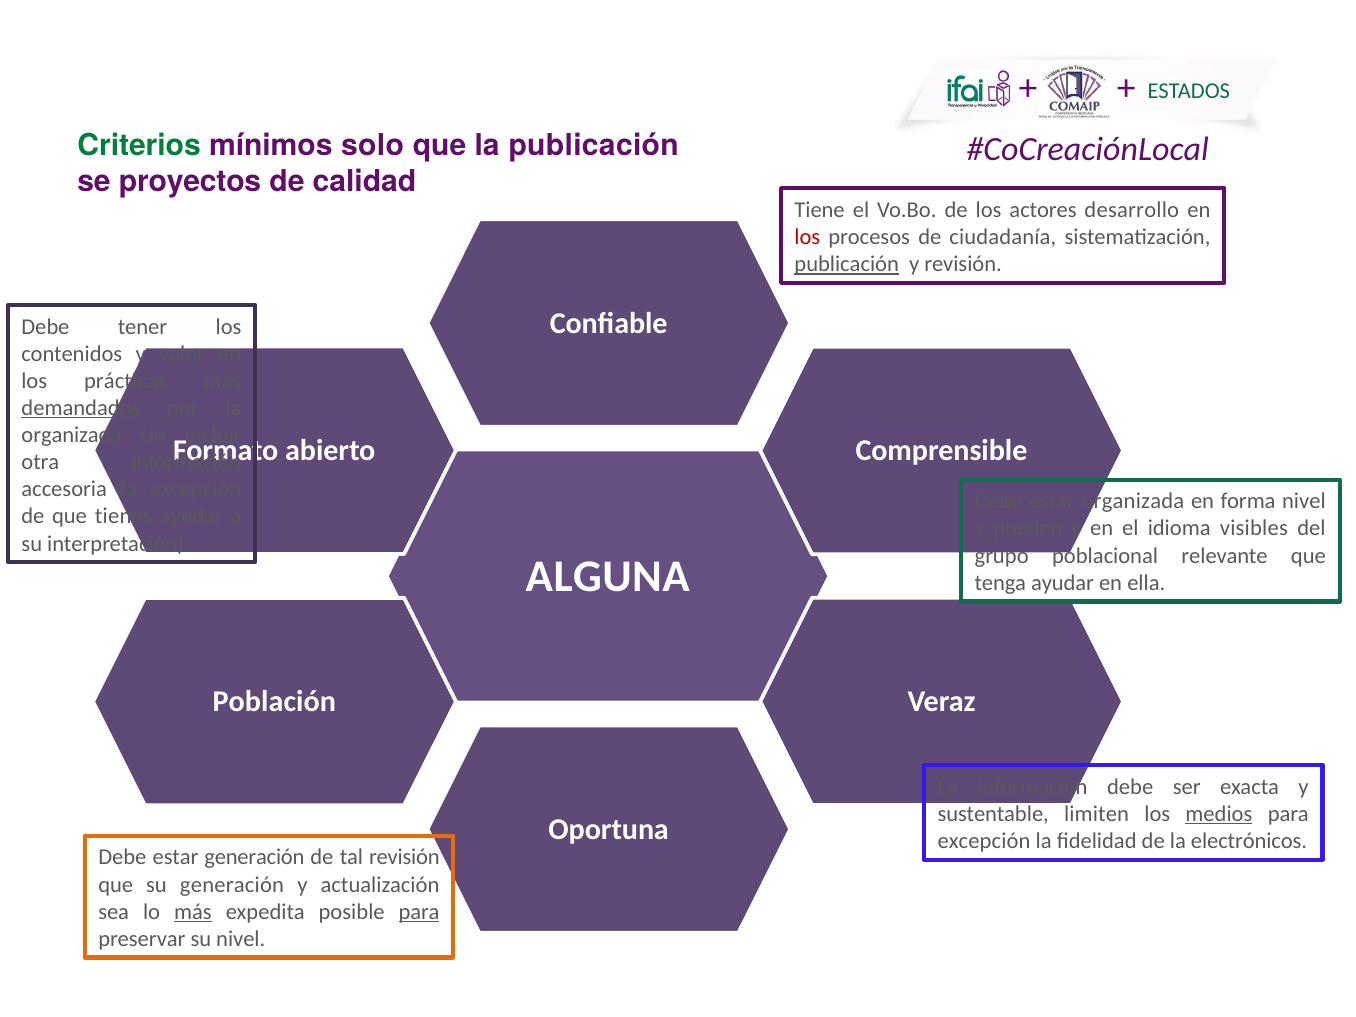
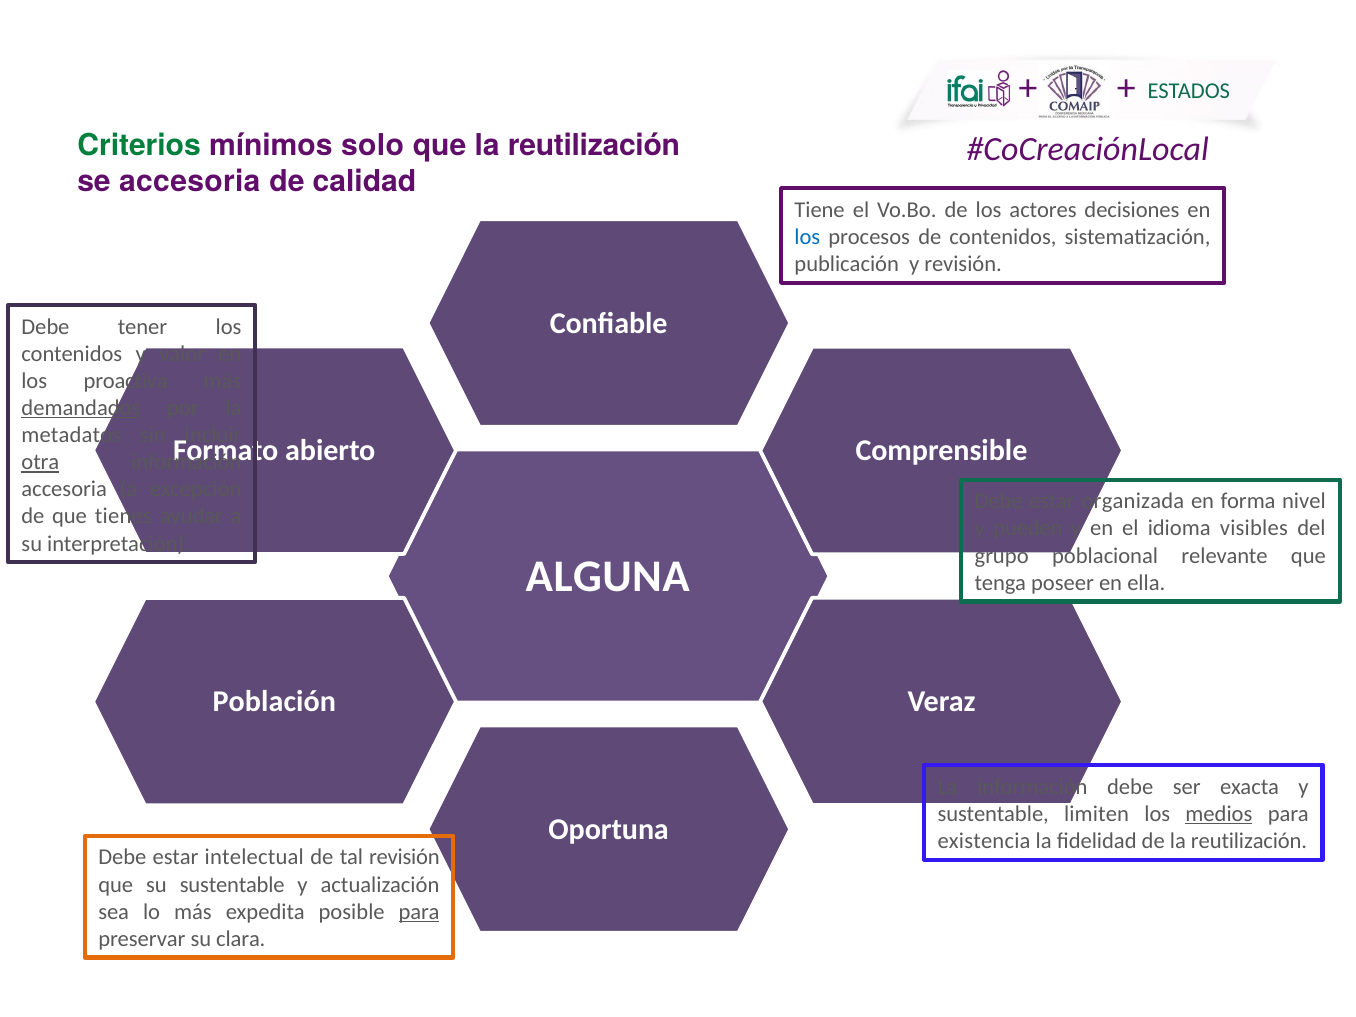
que la publicación: publicación -> reutilización (594, 146)
se proyectos: proyectos -> accesoria (190, 182)
desarrollo: desarrollo -> decisiones (1132, 210)
los colour: red -> blue (807, 237)
de ciudadanía: ciudadanía -> contenidos (1003, 237)
publicación underline: present -> none (847, 264)
prácticas: prácticas -> proactiva (126, 381)
organizada: organizada -> metadatos (71, 435)
otra underline: none -> present (40, 462)
tenga ayudar: ayudar -> poseer (1063, 583)
excepción: excepción -> existencia (984, 841)
de la electrónicos: electrónicos -> reutilización (1249, 841)
estar generación: generación -> intelectual (254, 858)
su generación: generación -> sustentable (232, 885)
más underline: present -> none (193, 912)
su nivel: nivel -> clara (241, 939)
